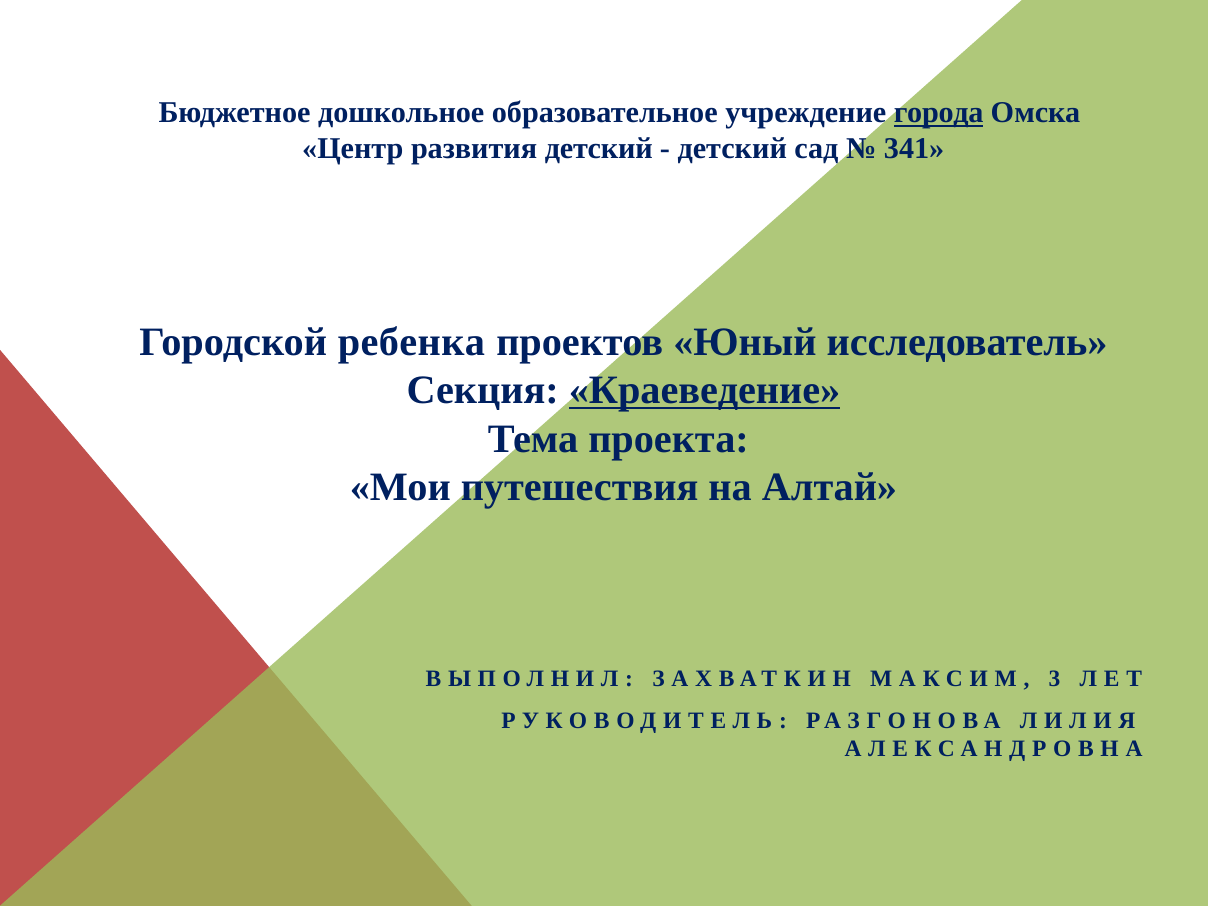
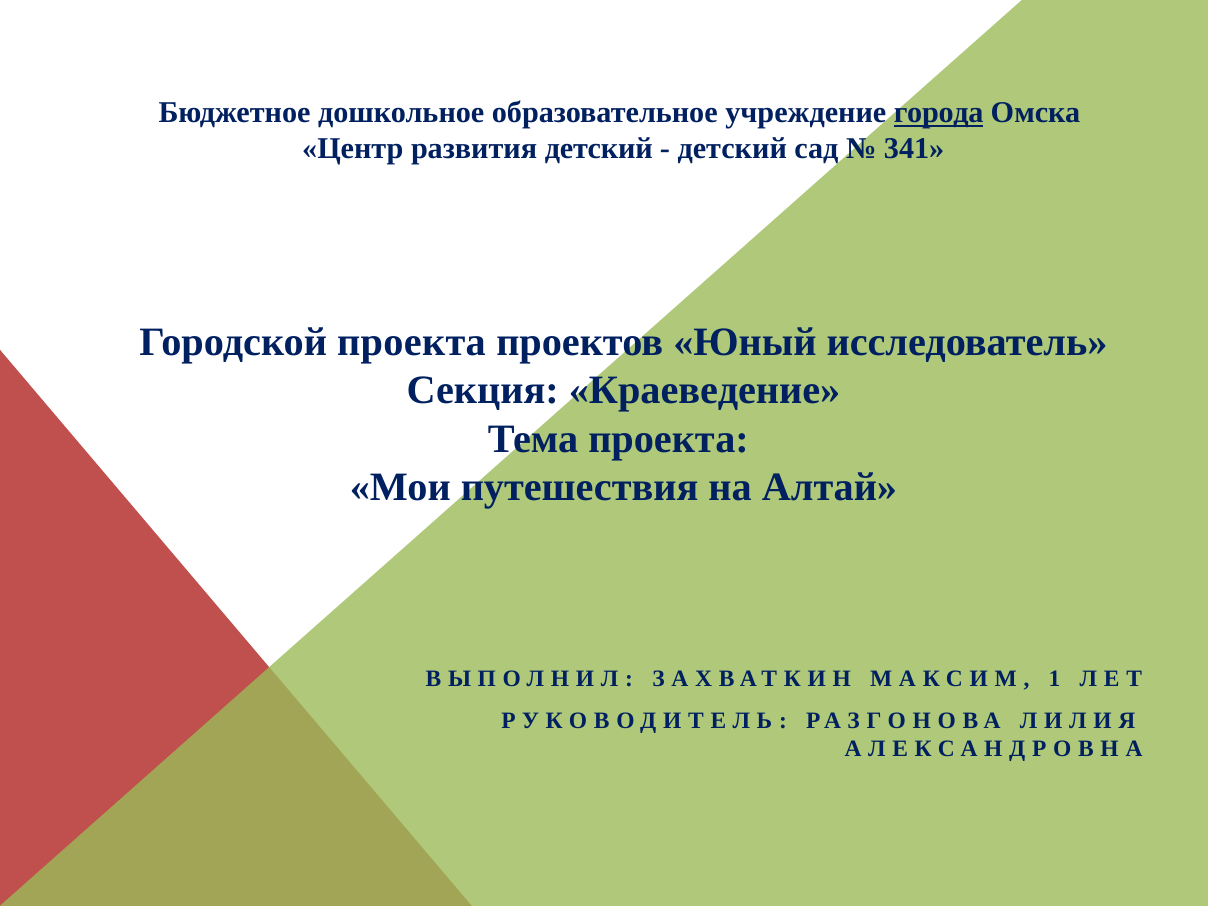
Городской ребенка: ребенка -> проекта (411, 342)
Краеведение underline: present -> none (705, 390)
3: 3 -> 1 (1055, 679)
